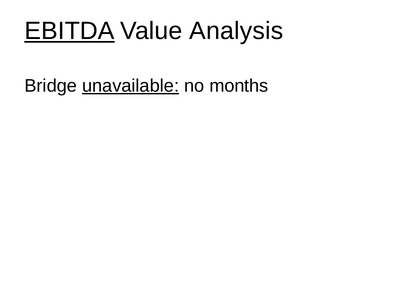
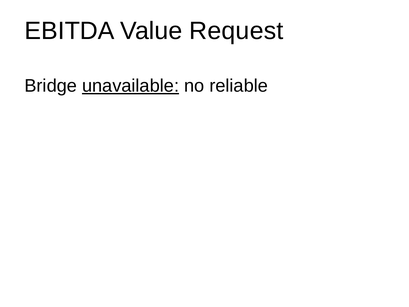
EBITDA underline: present -> none (70, 31)
Analysis: Analysis -> Request (236, 31)
months: months -> reliable (239, 86)
